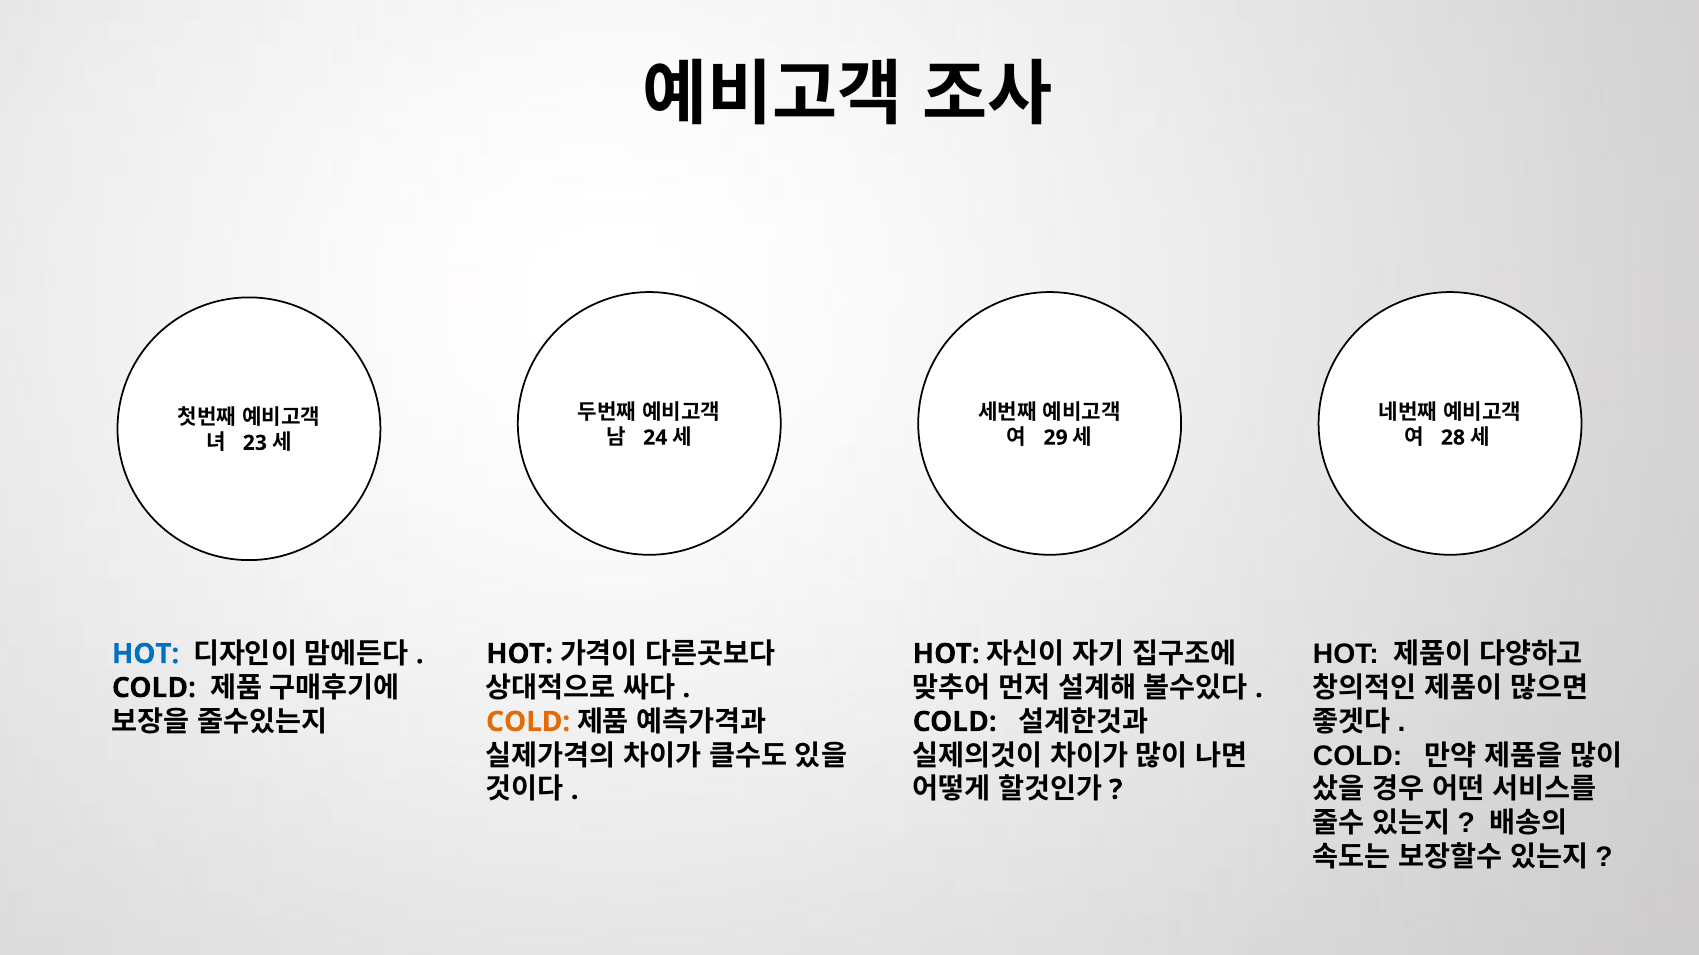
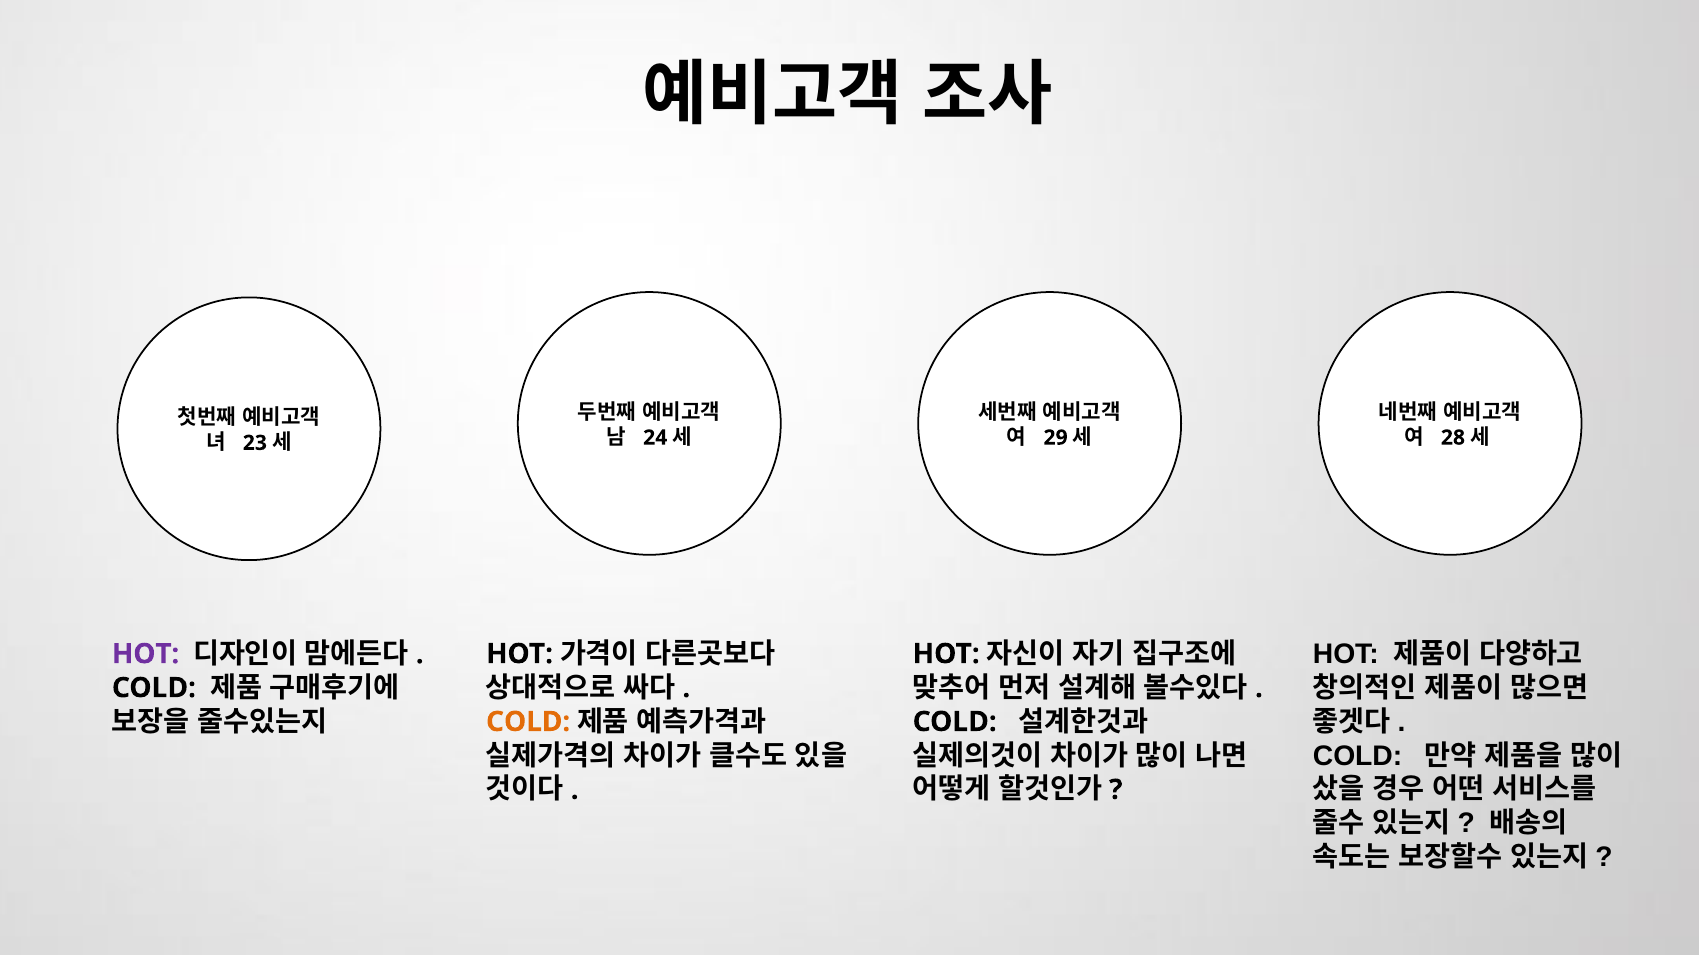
HOT colour: blue -> purple (146, 654)
